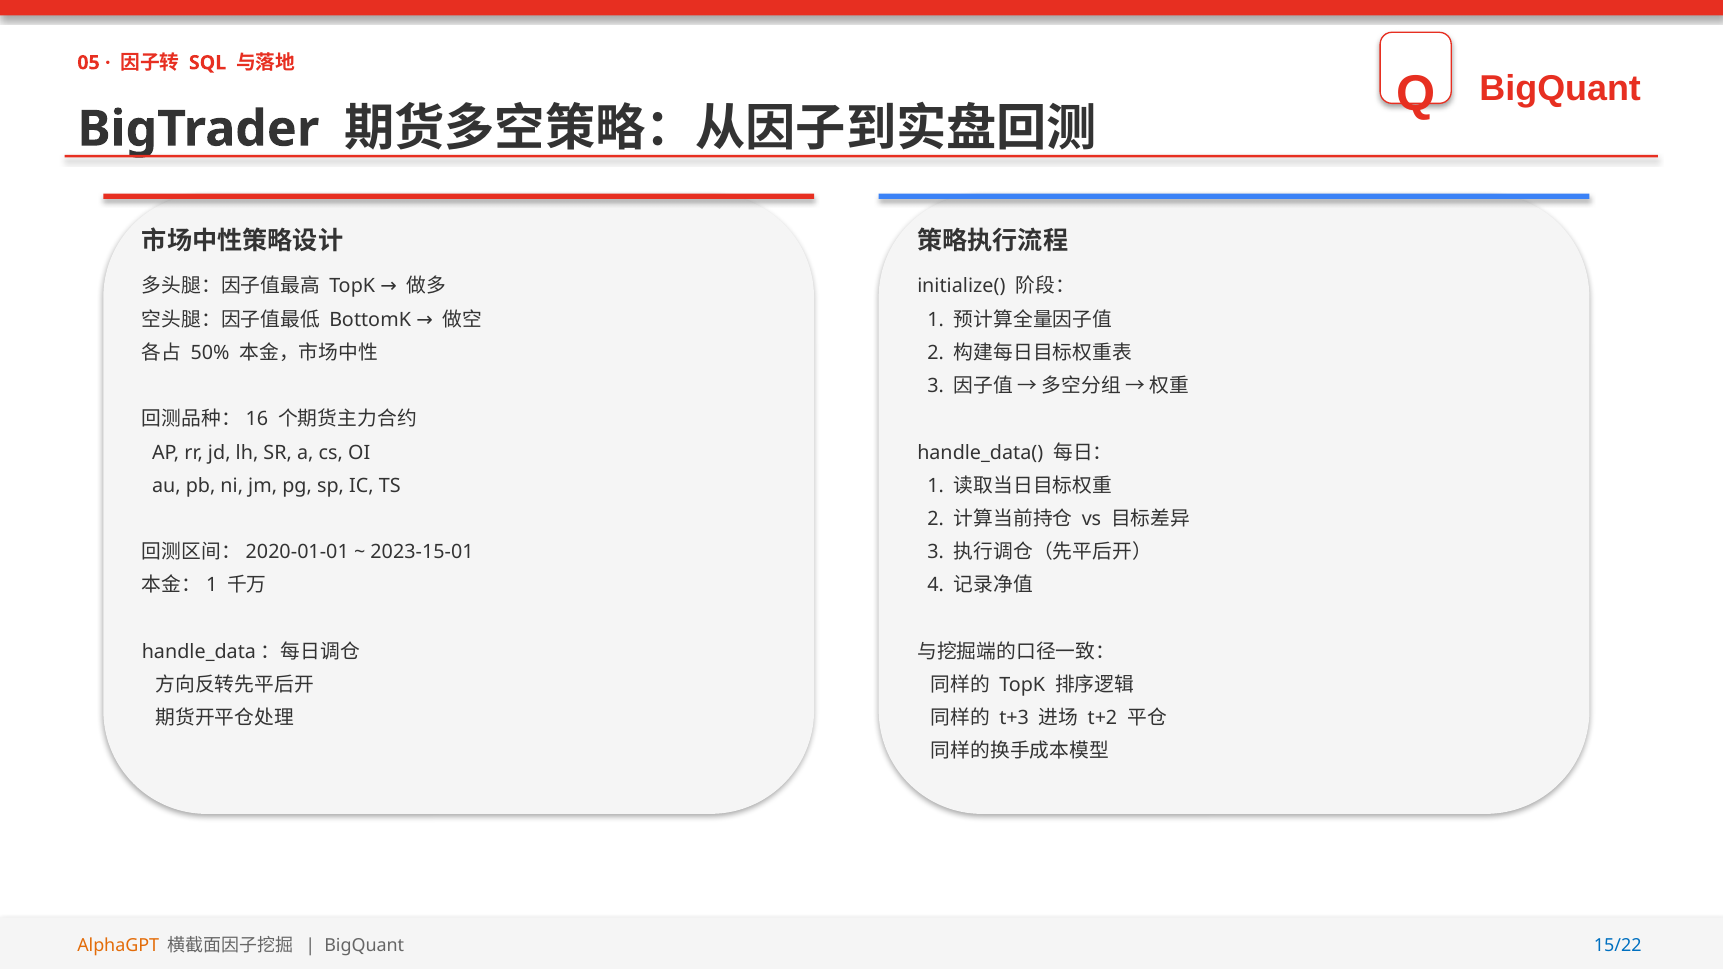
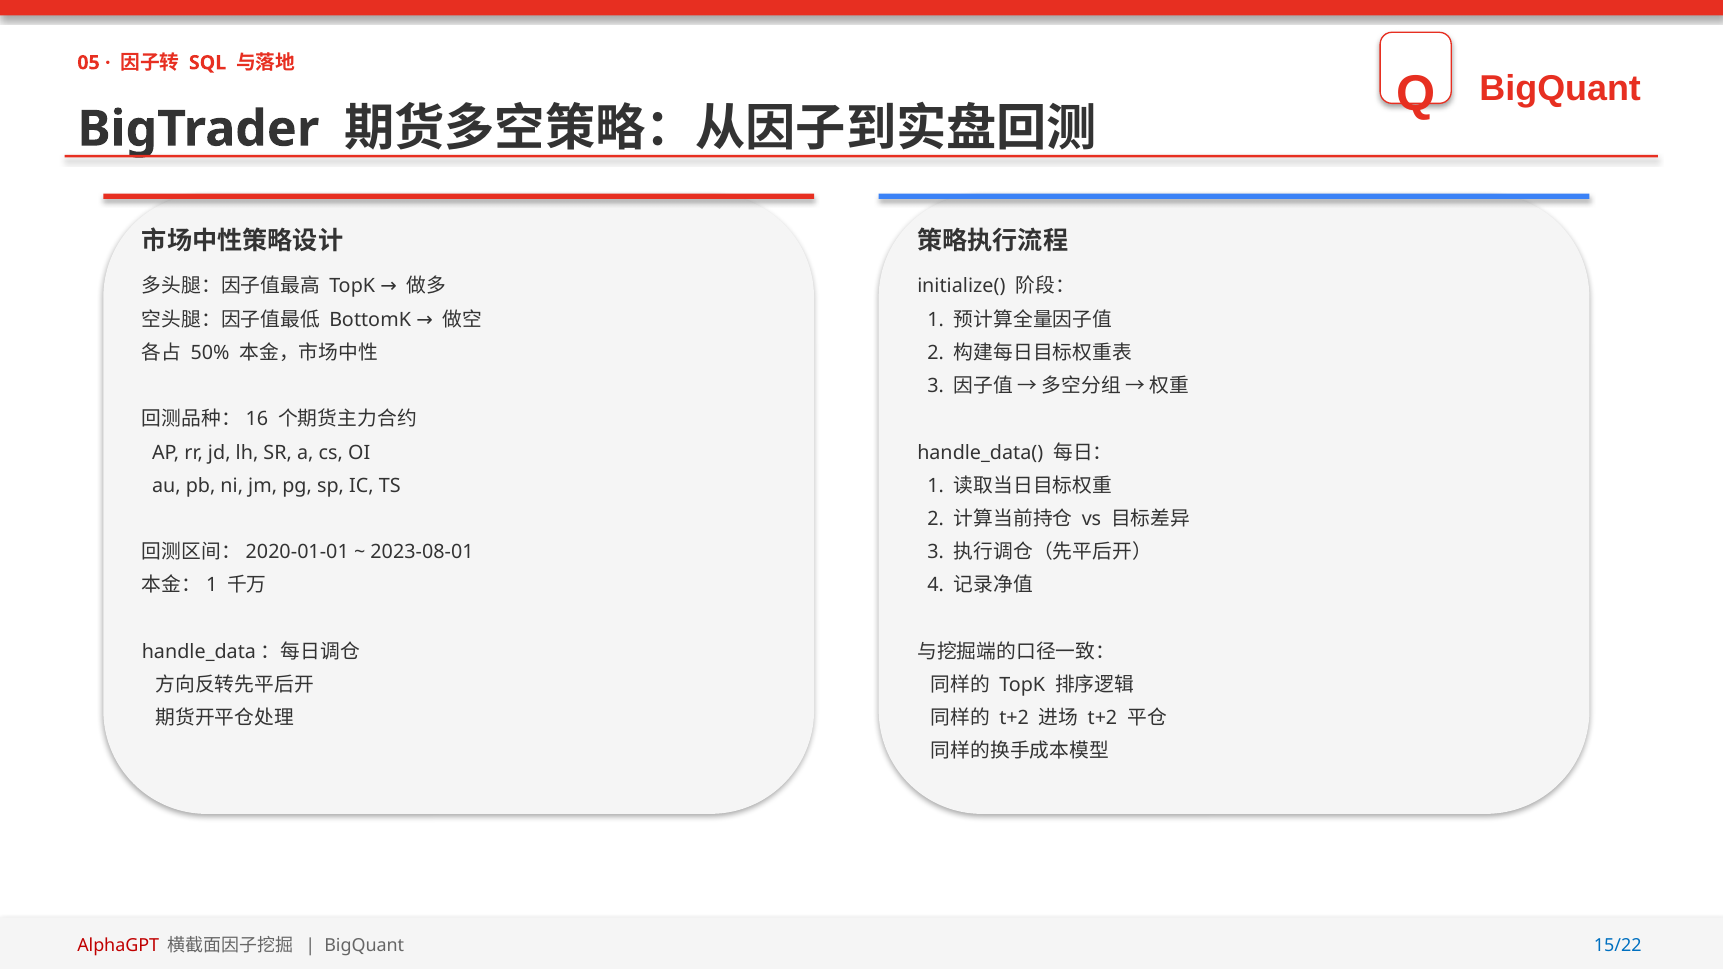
2023-15-01: 2023-15-01 -> 2023-08-01 (422, 552)
t+3: t+3 -> t+2 (1014, 718)
AlphaGPT colour: orange -> red (118, 946)
